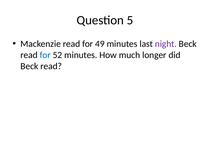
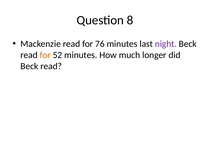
5: 5 -> 8 (130, 20)
49: 49 -> 76 (100, 44)
for colour: blue -> orange (45, 55)
